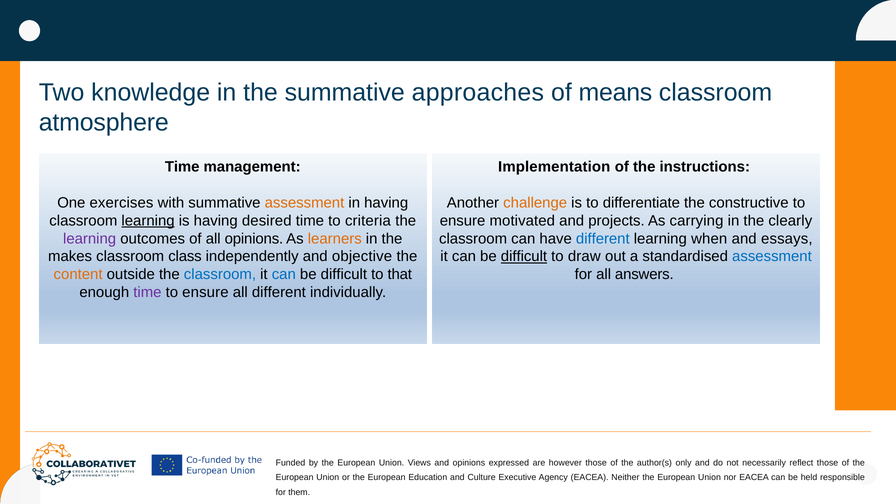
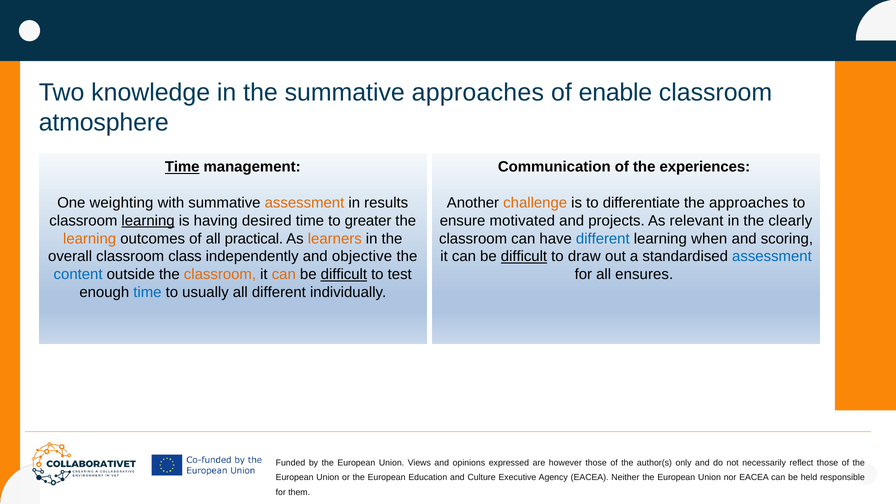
means: means -> enable (615, 92)
Time underline: none -> present (182, 167)
Implementation: Implementation -> Communication (554, 167)
instructions: instructions -> experiences (705, 167)
exercises: exercises -> weighting (122, 203)
in having: having -> results (386, 203)
the constructive: constructive -> approaches (749, 203)
criteria: criteria -> greater (368, 221)
carrying: carrying -> relevant (697, 221)
learning colour: purple -> orange (90, 239)
all opinions: opinions -> practical (254, 239)
essays: essays -> scoring (787, 239)
makes: makes -> overall (70, 257)
content colour: orange -> blue (78, 274)
classroom colour: blue -> orange (220, 274)
can colour: blue -> orange (284, 274)
difficult underline: none -> present (344, 274)
that: that -> test (400, 274)
answers: answers -> ensures (644, 274)
time colour: purple -> blue (147, 292)
ensure: ensure -> usually (205, 292)
